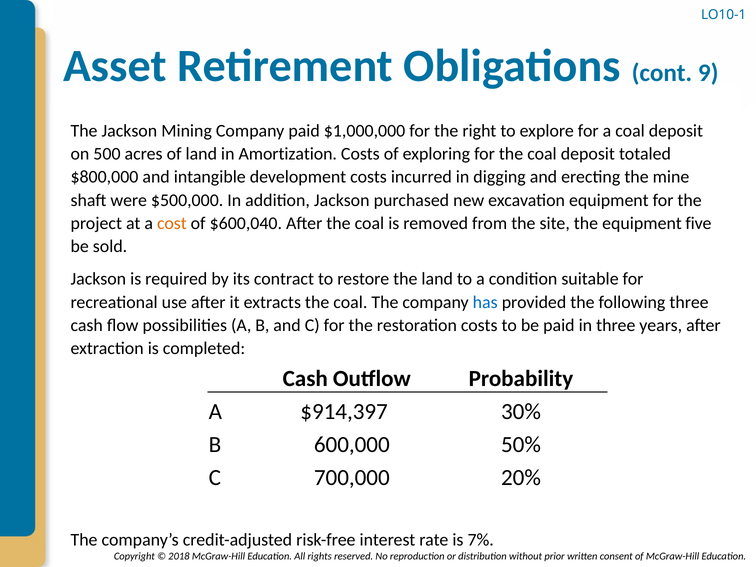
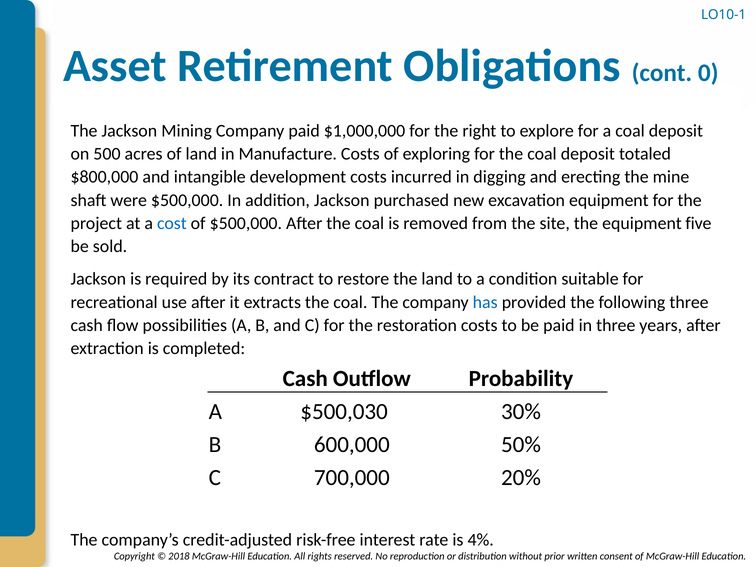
9: 9 -> 0 (708, 73)
Amortization: Amortization -> Manufacture (288, 154)
cost colour: orange -> blue (172, 223)
of $600,040: $600,040 -> $500,000 (246, 223)
$914,397: $914,397 -> $500,030 (344, 411)
7%: 7% -> 4% (481, 540)
